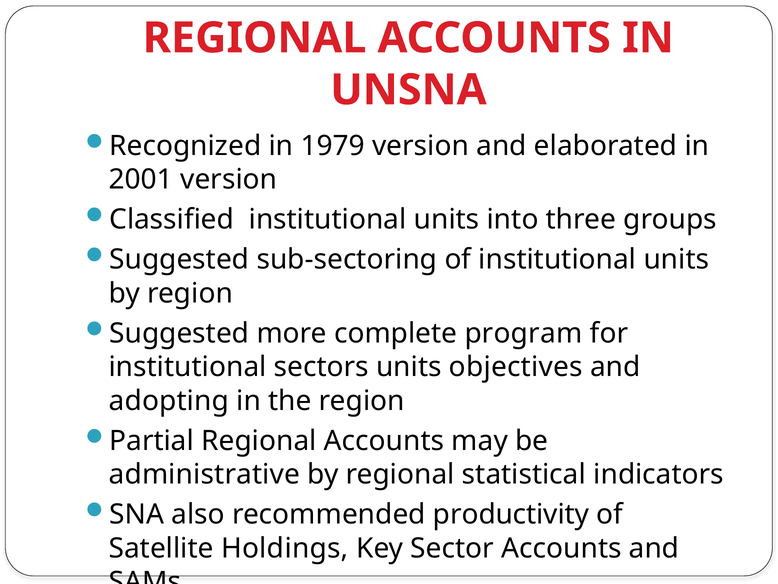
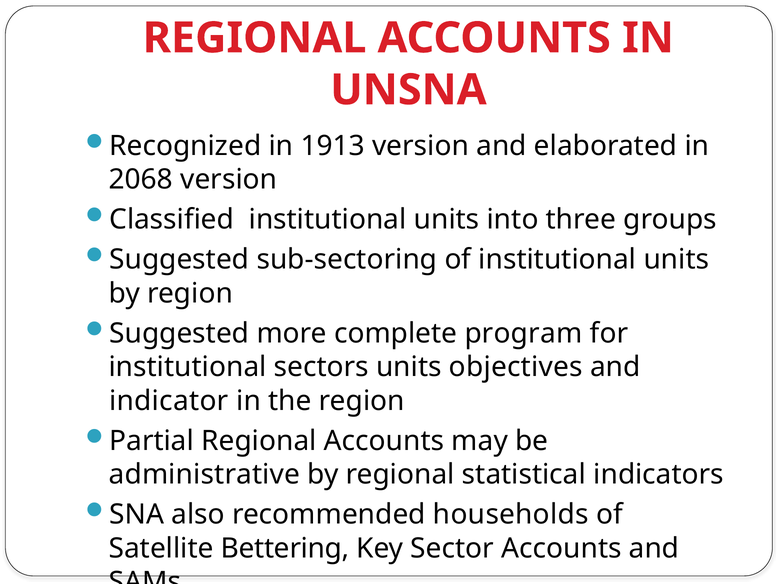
1979: 1979 -> 1913 (333, 146)
2001: 2001 -> 2068 (141, 180)
adopting: adopting -> indicator (169, 401)
productivity: productivity -> households (511, 514)
Holdings: Holdings -> Bettering (285, 548)
